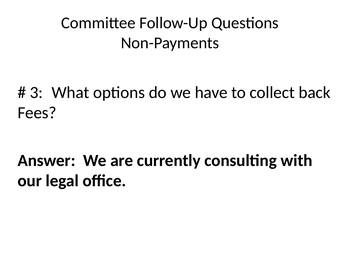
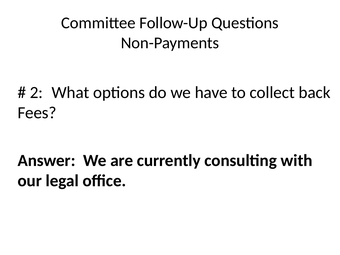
3: 3 -> 2 (36, 92)
